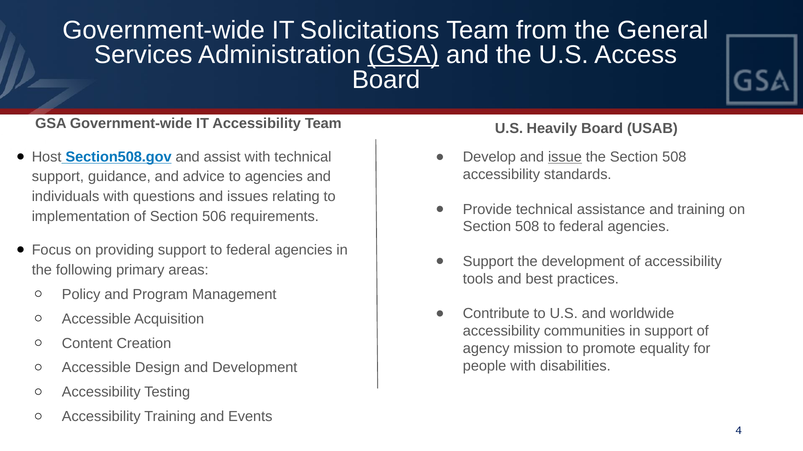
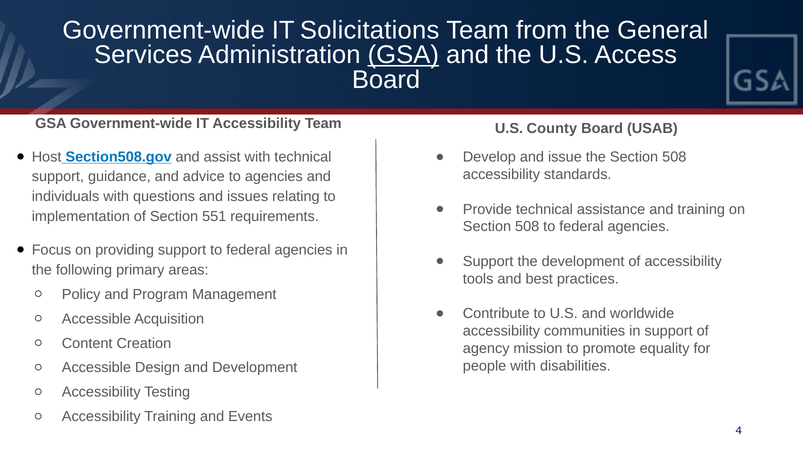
Heavily: Heavily -> County (552, 129)
issue underline: present -> none (565, 157)
506: 506 -> 551 (214, 217)
